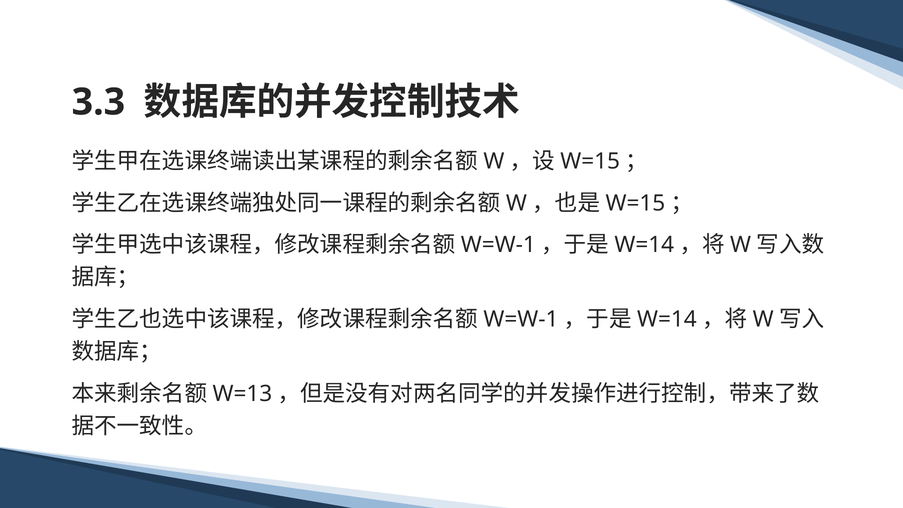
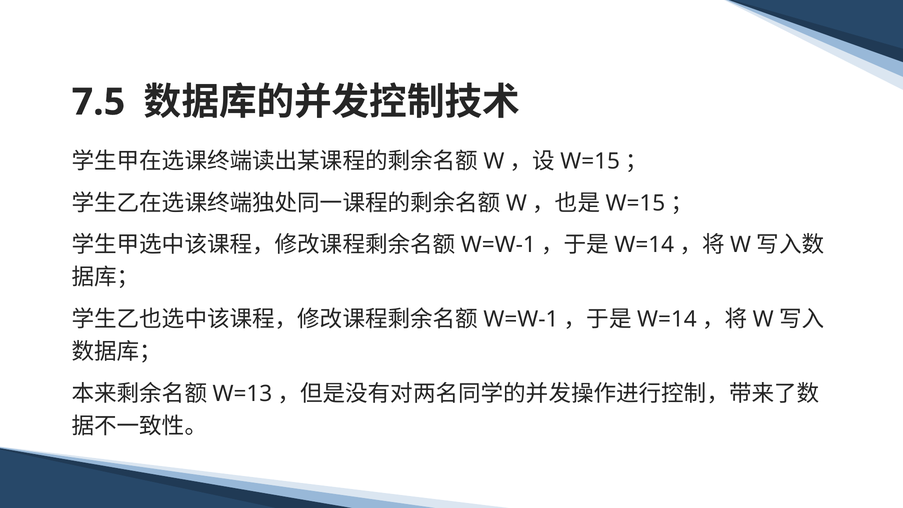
3.3: 3.3 -> 7.5 (98, 102)
